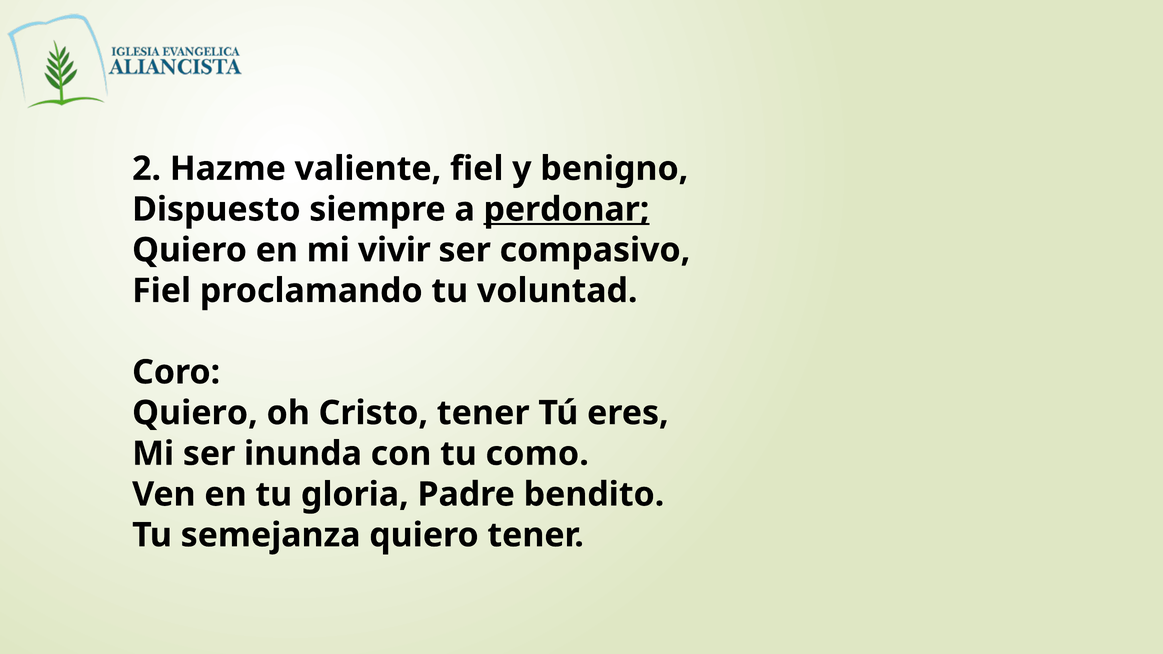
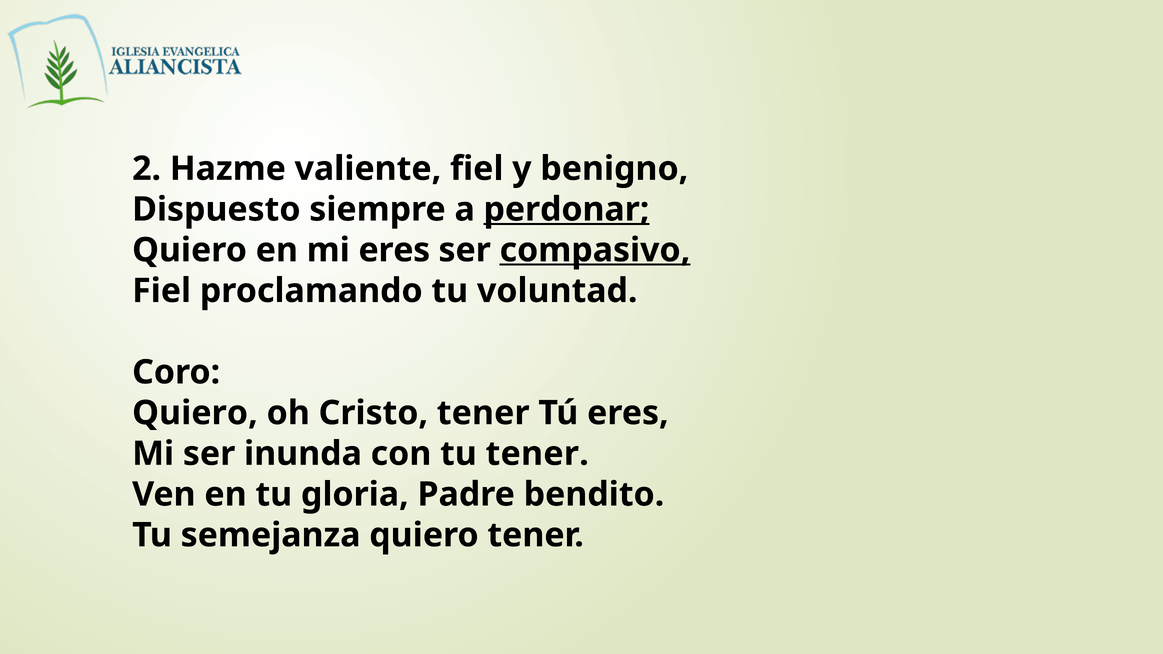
mi vivir: vivir -> eres (394, 250)
compasivo underline: none -> present (595, 250)
tu como: como -> tener (537, 454)
